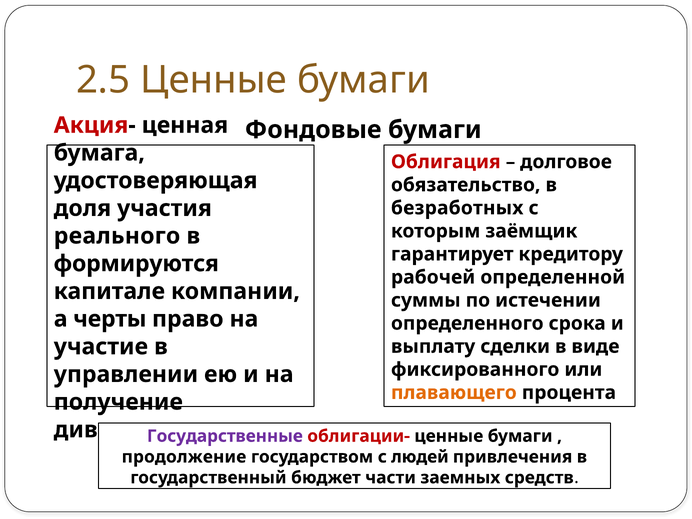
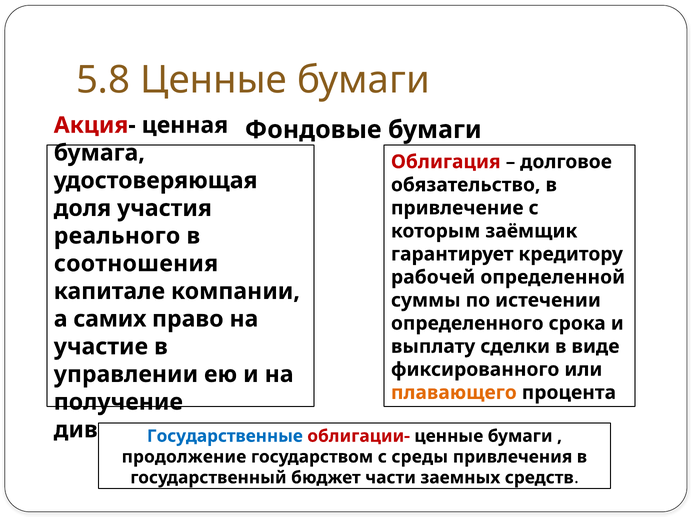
2.5: 2.5 -> 5.8 (103, 80)
безработных: безработных -> привлечение (457, 208)
формируются: формируются -> соотношения (136, 264)
черты: черты -> самих (110, 319)
Государственные colour: purple -> blue (225, 436)
людей: людей -> среды (420, 457)
